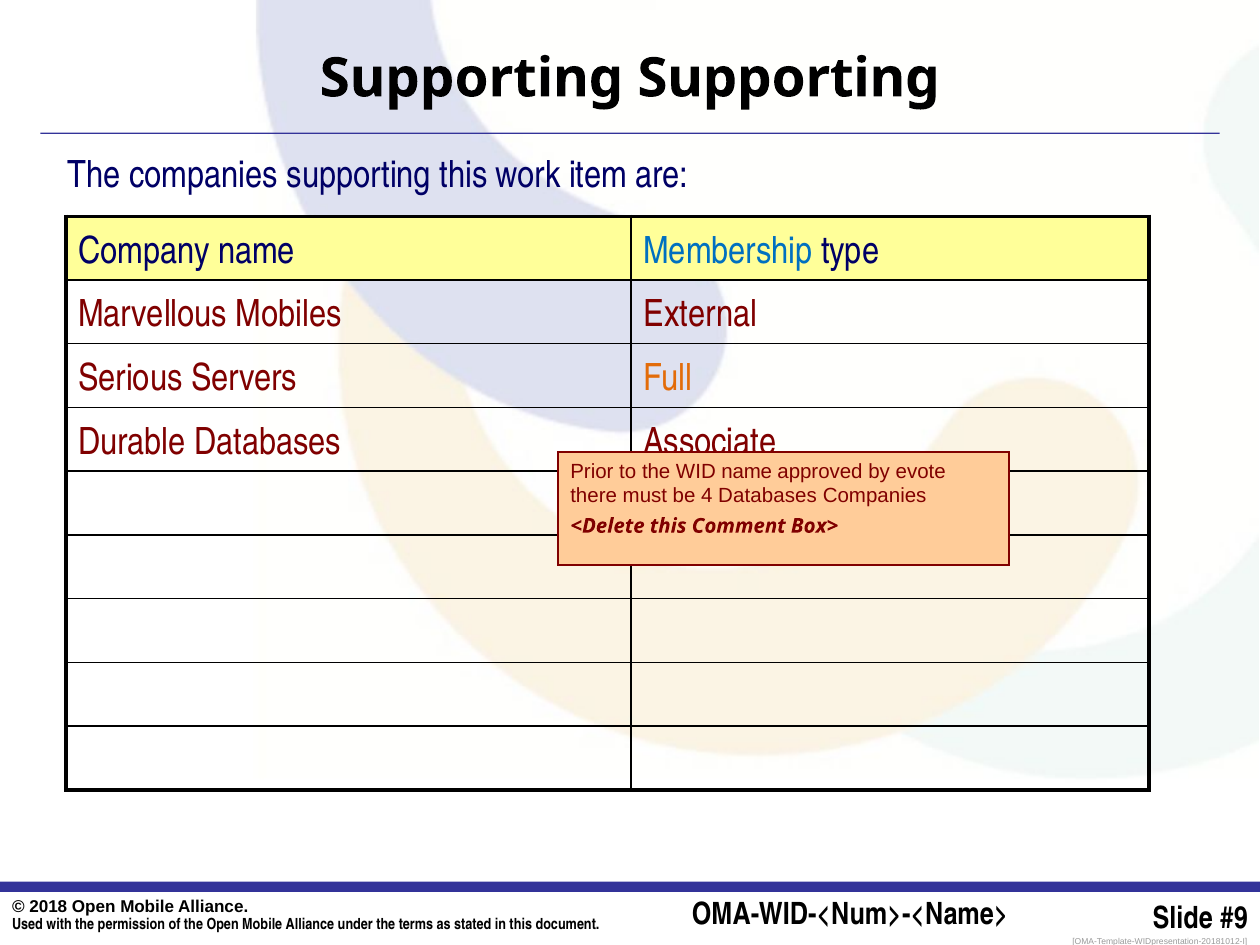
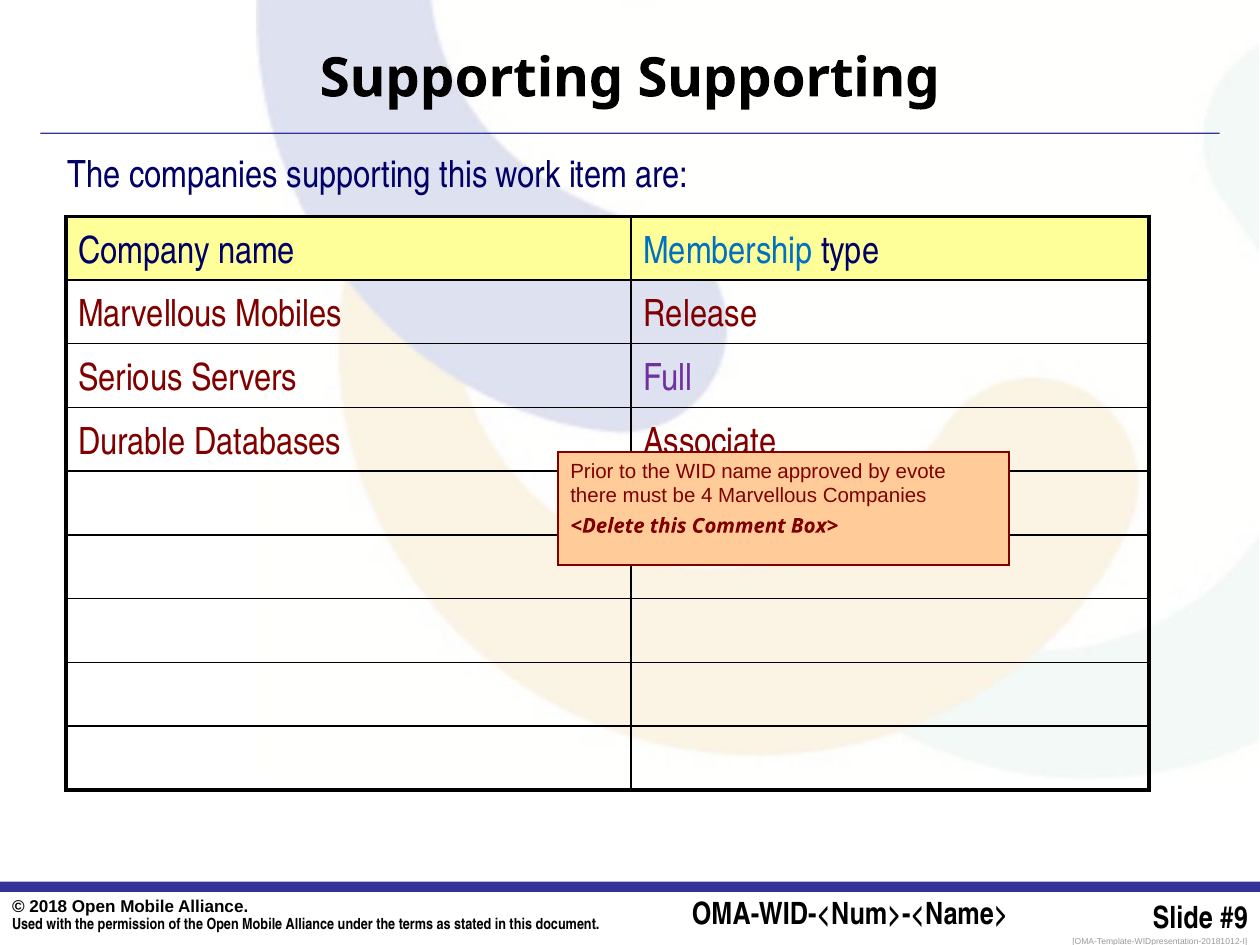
External: External -> Release (700, 314)
Full colour: orange -> purple (668, 378)
4 Databases: Databases -> Marvellous (768, 496)
